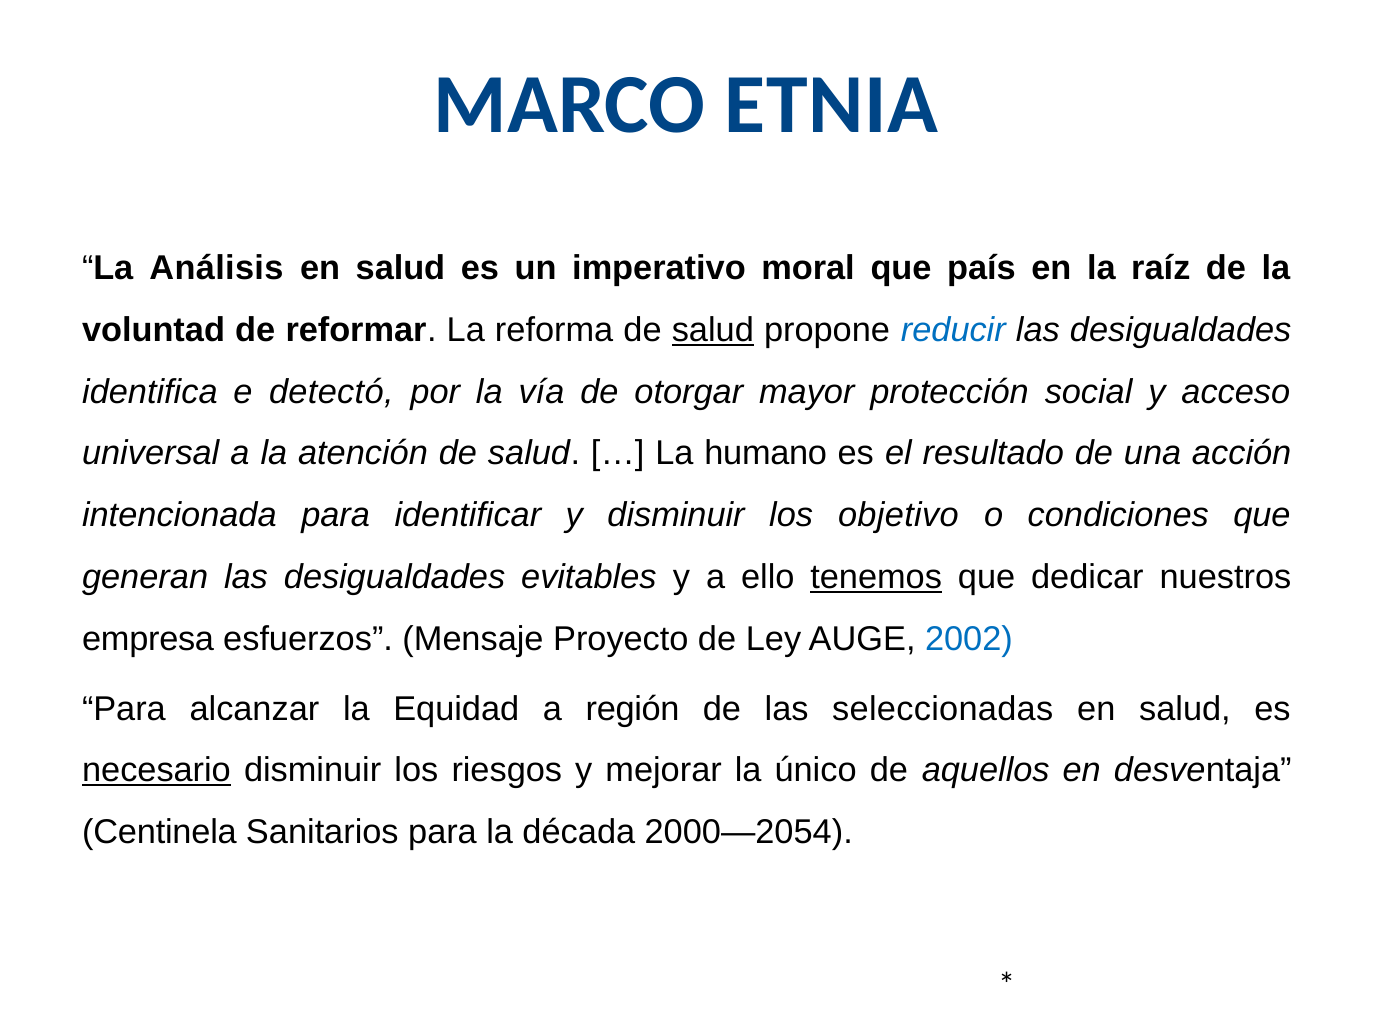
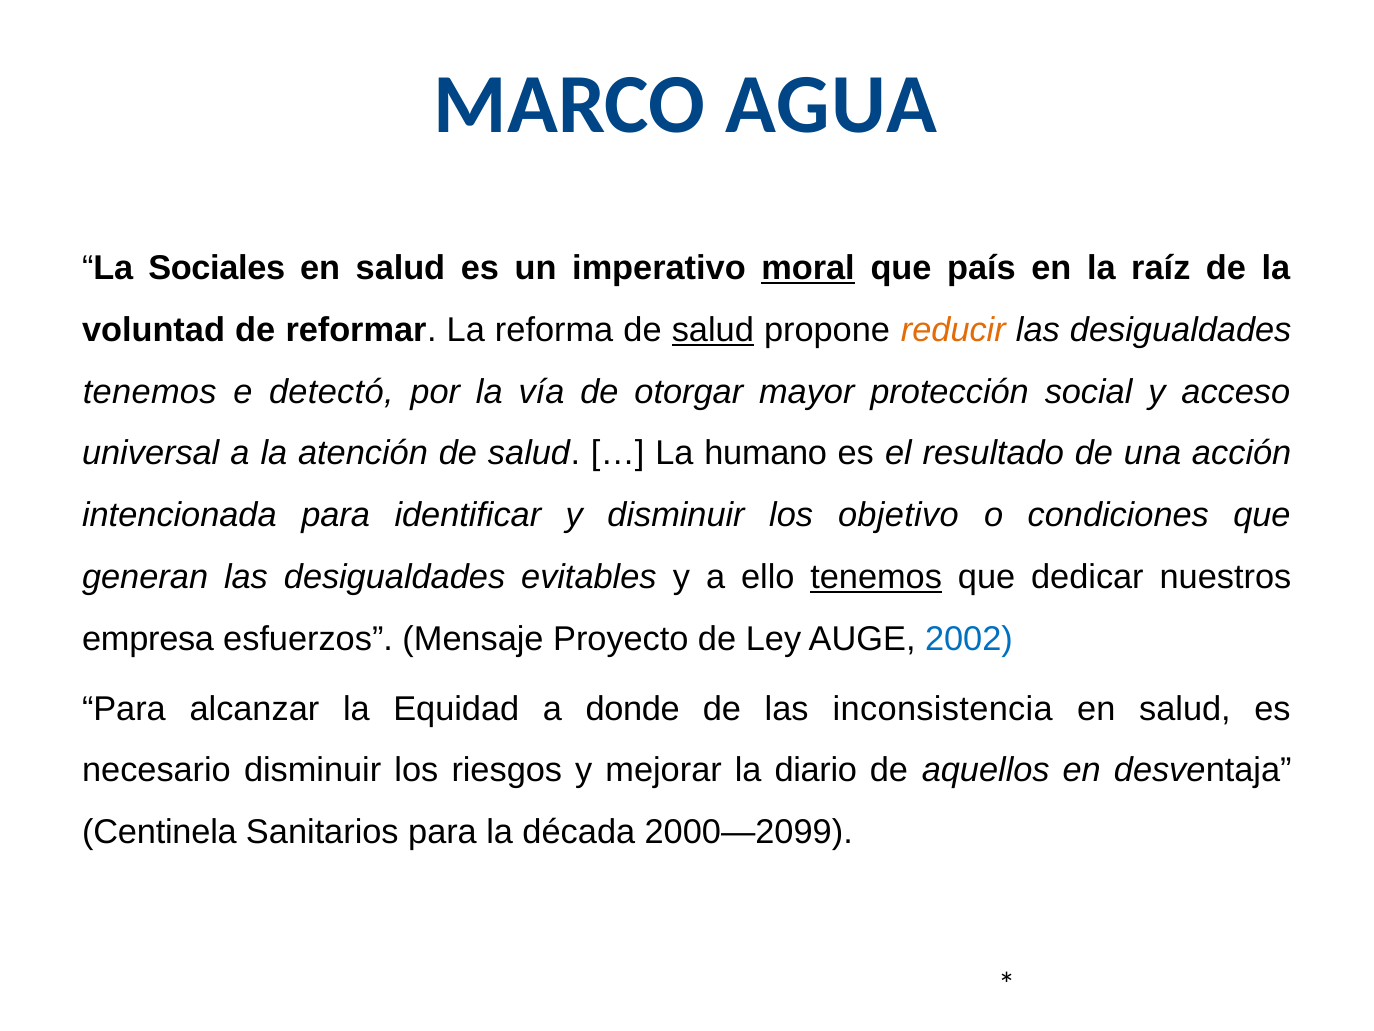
ETNIA: ETNIA -> AGUA (831, 104)
Análisis: Análisis -> Sociales (217, 268)
moral underline: none -> present (808, 268)
reducir colour: blue -> orange (953, 330)
identifica: identifica -> tenemos (150, 392)
región: región -> donde (633, 708)
seleccionadas: seleccionadas -> inconsistencia (943, 708)
necesario underline: present -> none (157, 770)
único: único -> diario (816, 770)
2000―2054: 2000―2054 -> 2000―2099 (749, 832)
